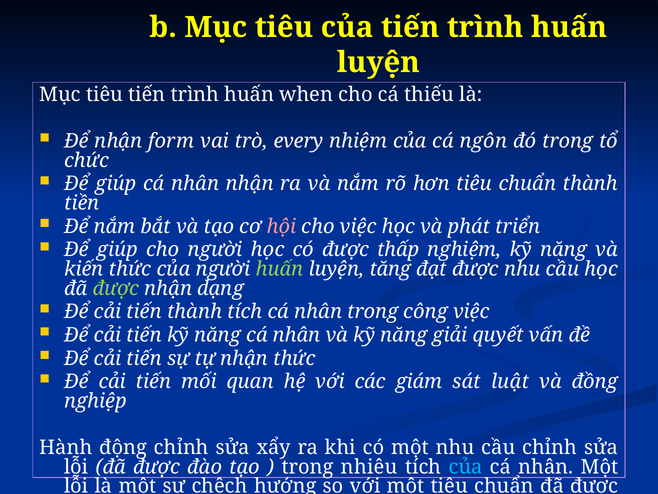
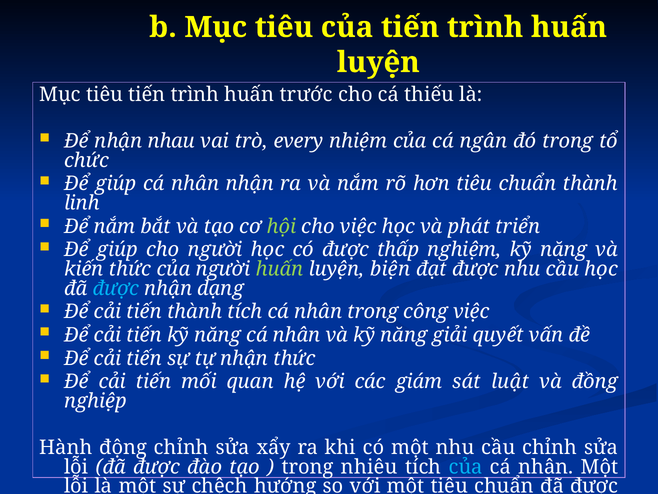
when: when -> trước (306, 94)
form: form -> nhau (171, 141)
ngôn: ngôn -> ngân (483, 141)
tiền: tiền -> linh (82, 203)
hội colour: pink -> light green (281, 226)
tăng: tăng -> biện (390, 269)
được colour: light green -> light blue (116, 288)
